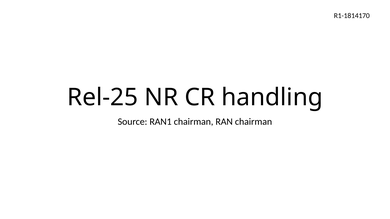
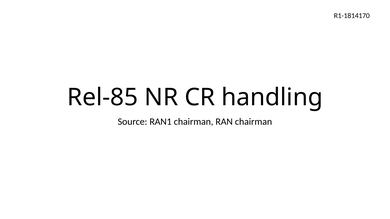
Rel-25: Rel-25 -> Rel-85 (103, 97)
